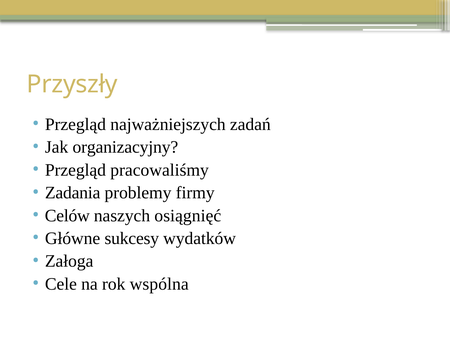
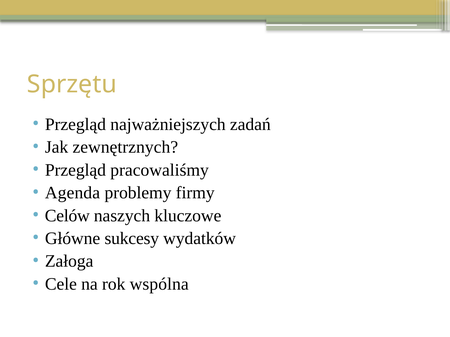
Przyszły: Przyszły -> Sprzętu (72, 84)
organizacyjny: organizacyjny -> zewnętrznych (125, 147)
Zadania: Zadania -> Agenda (72, 193)
osiągnięć: osiągnięć -> kluczowe (188, 216)
